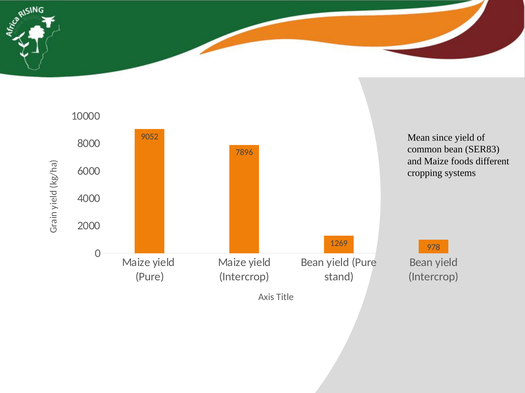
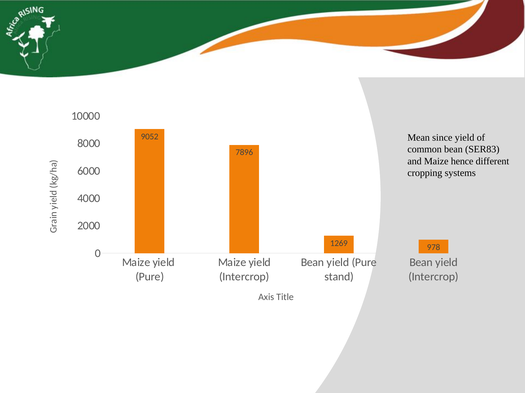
foods: foods -> hence (462, 161)
